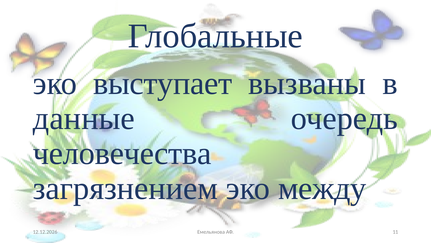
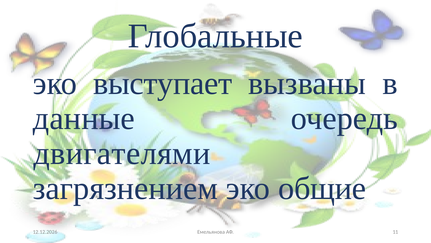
человечества: человечества -> двигателями (122, 153)
между: между -> общие (322, 188)
